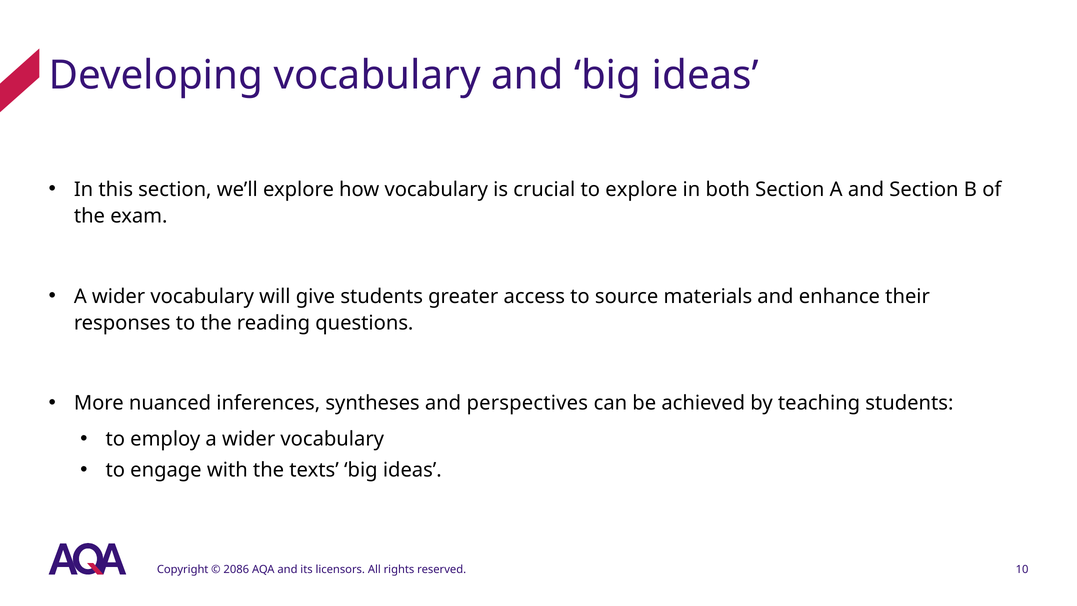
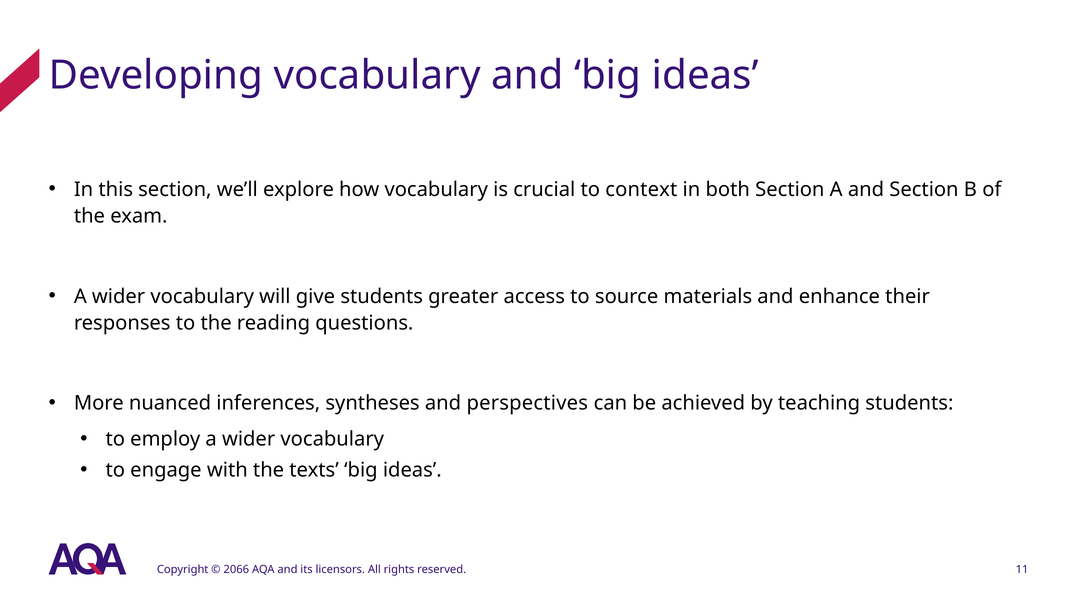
to explore: explore -> context (641, 189)
2086: 2086 -> 2066 (236, 570)
10: 10 -> 11 (1022, 570)
